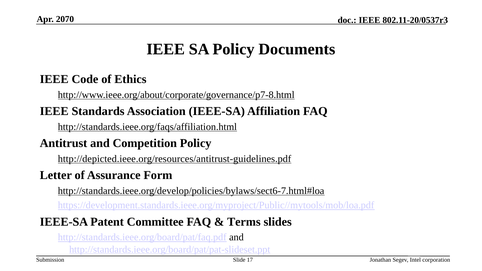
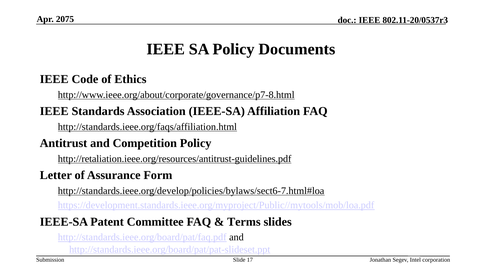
2070: 2070 -> 2075 (65, 19)
http://depicted.ieee.org/resources/antitrust-guidelines.pdf: http://depicted.ieee.org/resources/antitrust-guidelines.pdf -> http://retaliation.ieee.org/resources/antitrust-guidelines.pdf (175, 159)
